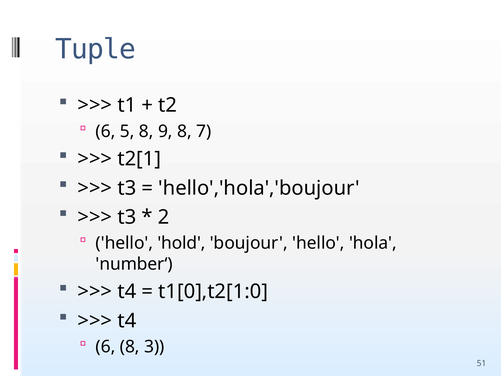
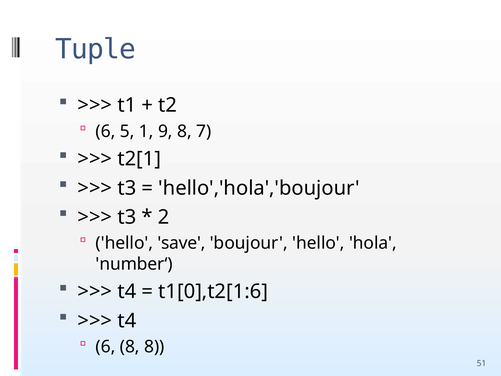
5 8: 8 -> 1 (146, 131)
hold: hold -> save (182, 243)
t1[0],t2[1:0: t1[0],t2[1:0 -> t1[0],t2[1:6 (213, 291)
8 3: 3 -> 8 (154, 346)
